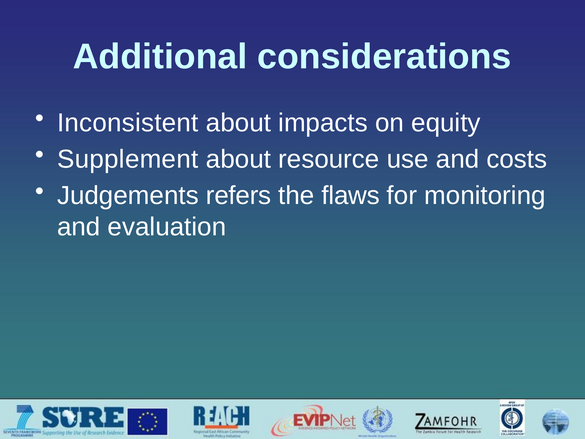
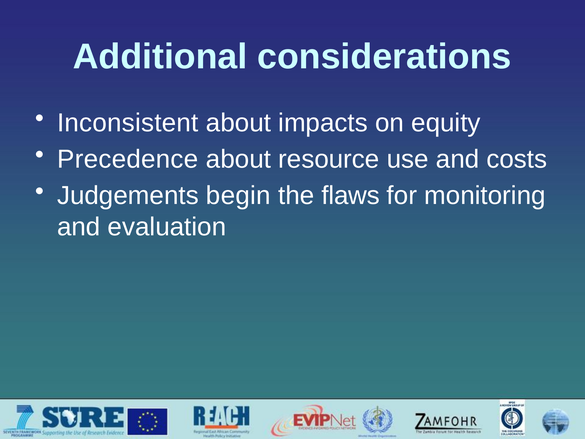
Supplement: Supplement -> Precedence (128, 159)
refers: refers -> begin (238, 196)
